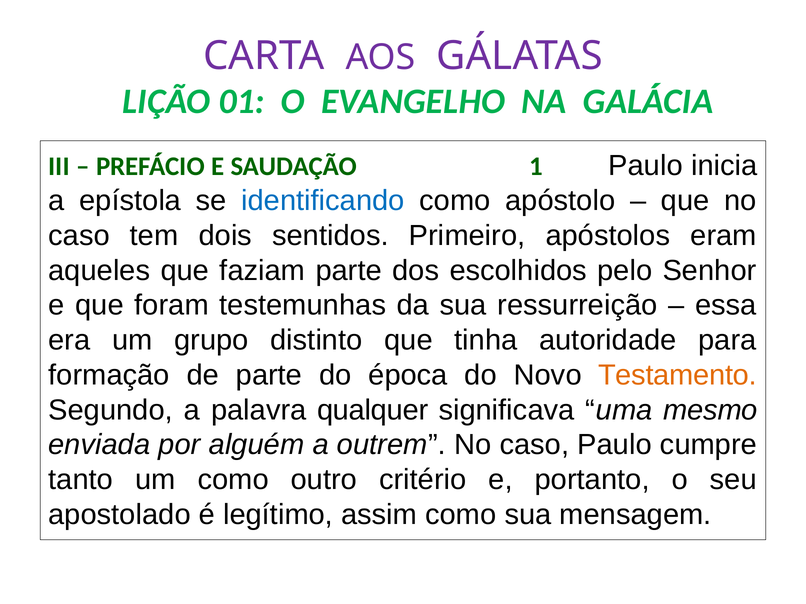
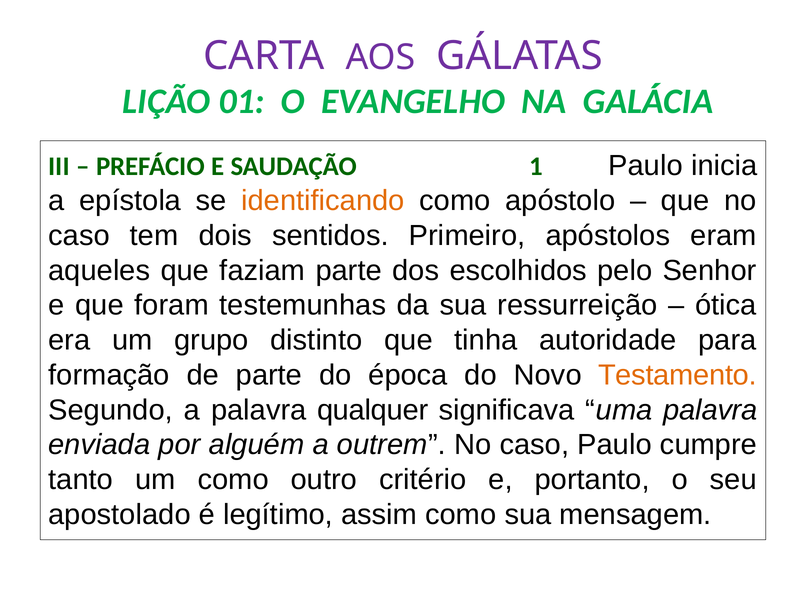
identificando colour: blue -> orange (323, 201)
essa: essa -> ótica (726, 306)
uma mesmo: mesmo -> palavra (711, 410)
